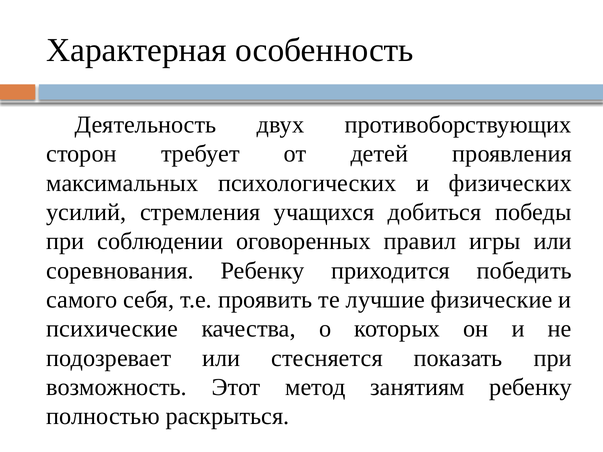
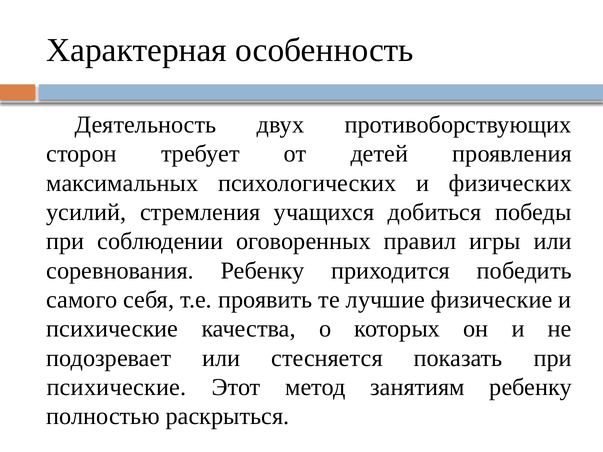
возможность: возможность -> психические (116, 387)
